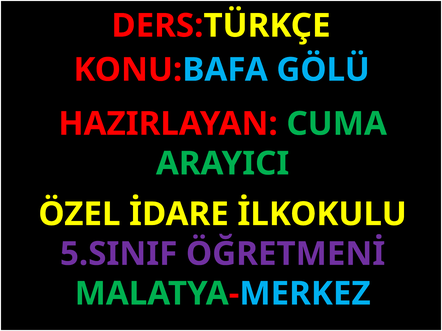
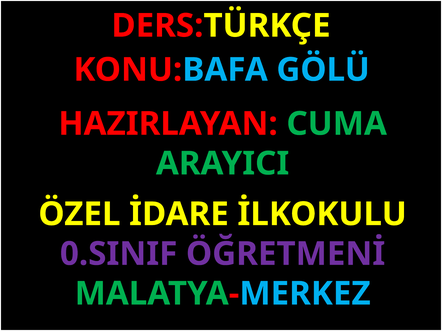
5.SINIF: 5.SINIF -> 0.SINIF (119, 254)
